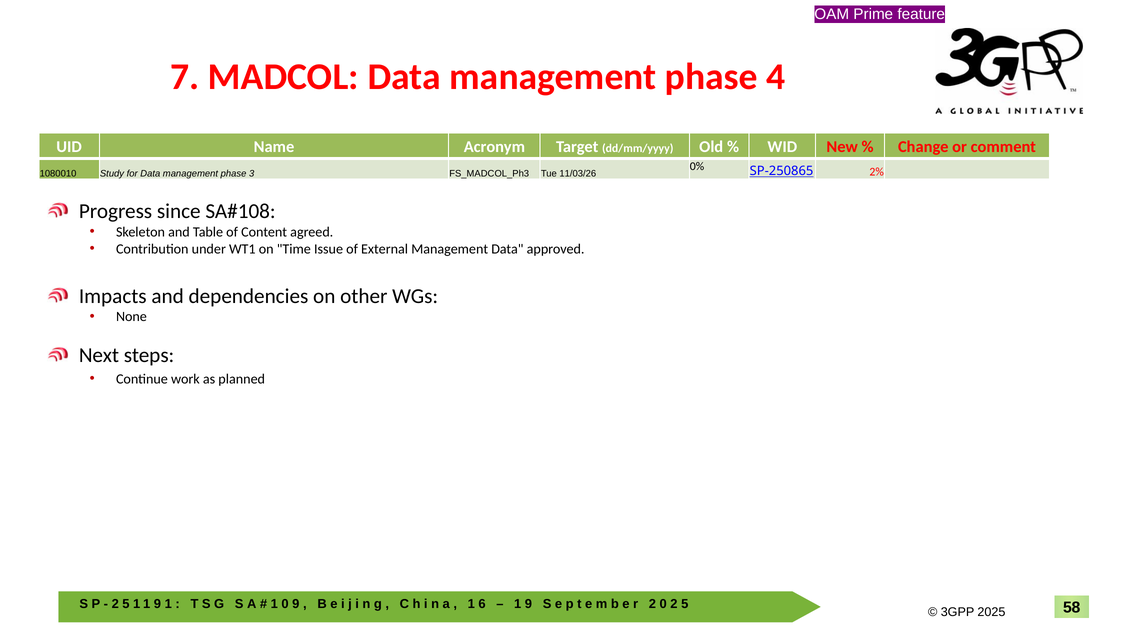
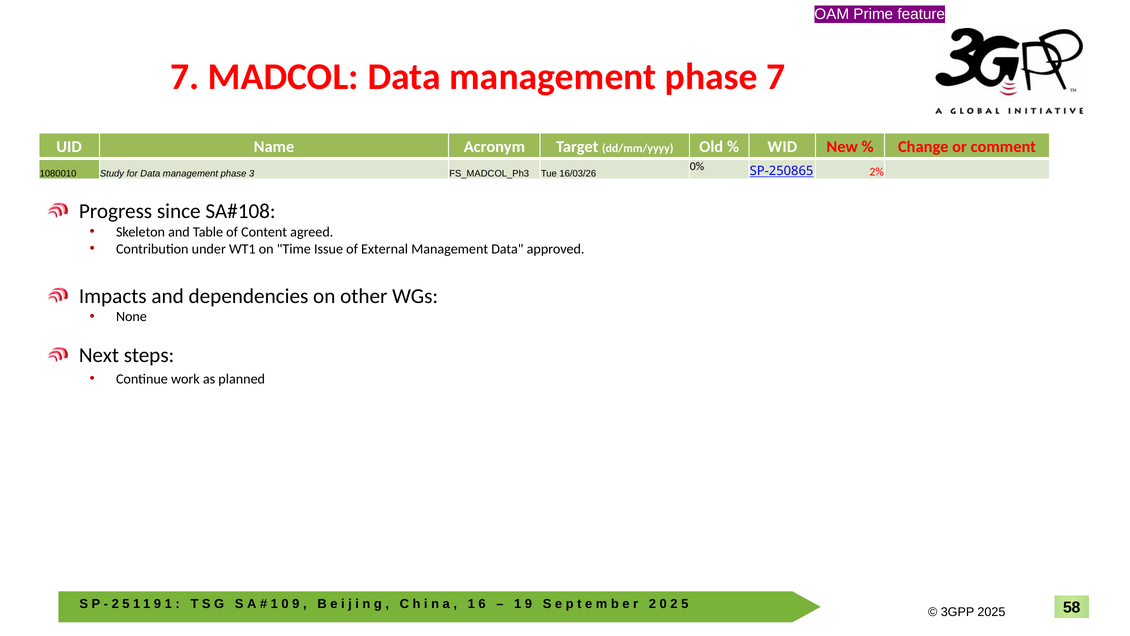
phase 4: 4 -> 7 (776, 77)
11/03/26: 11/03/26 -> 16/03/26 (578, 174)
